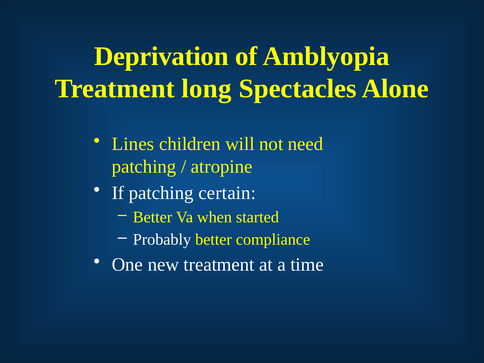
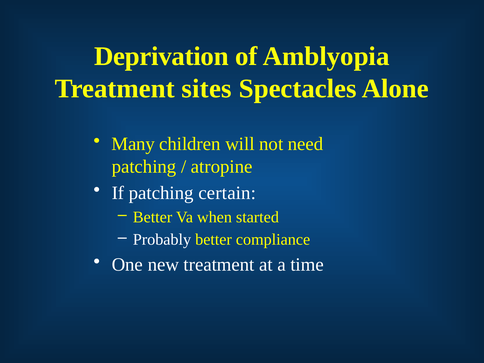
long: long -> sites (207, 89)
Lines: Lines -> Many (133, 144)
